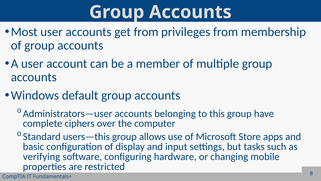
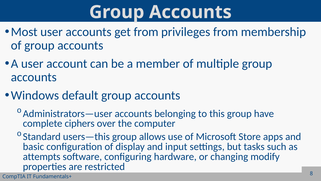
verifying: verifying -> attempts (42, 156)
mobile: mobile -> modify (265, 156)
